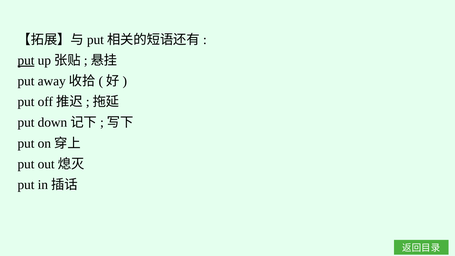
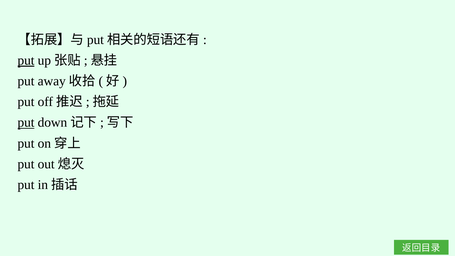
put underline: none -> present (26, 123)
